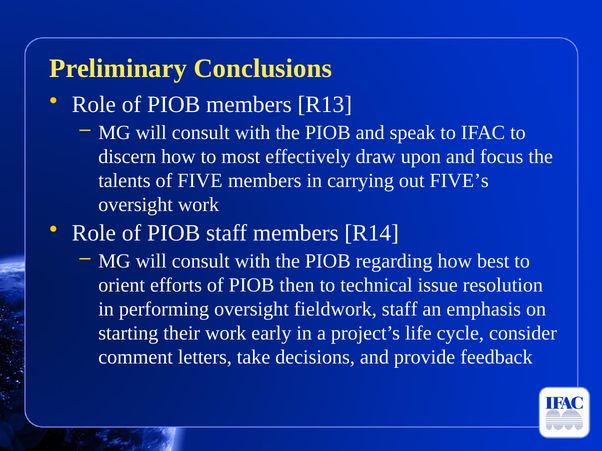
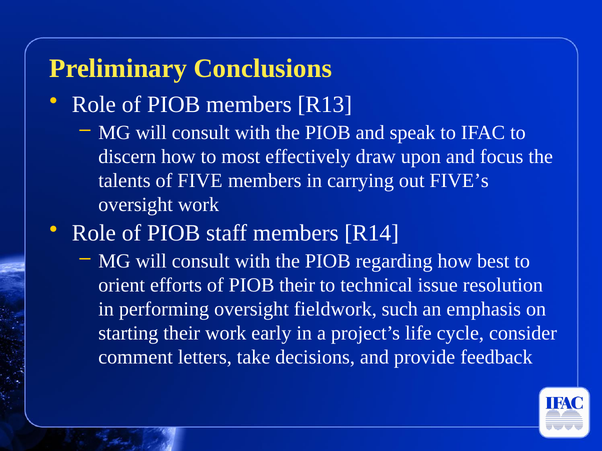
PIOB then: then -> their (297, 285)
fieldwork staff: staff -> such (400, 310)
